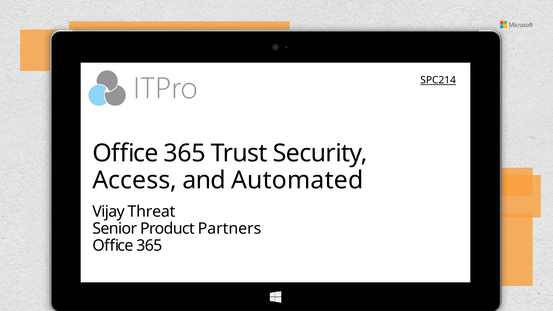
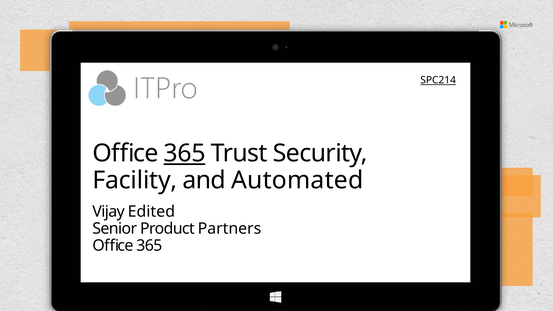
365 underline: none -> present (185, 153)
Access: Access -> Facility (135, 180)
Threat: Threat -> Edited (151, 212)
